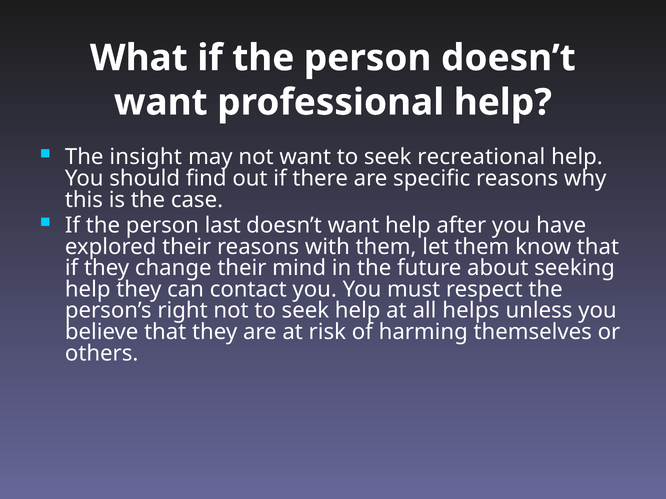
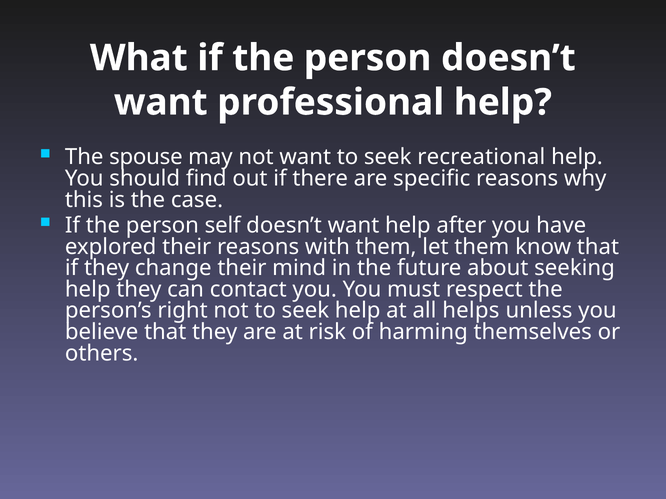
insight: insight -> spouse (146, 157)
last: last -> self (223, 226)
